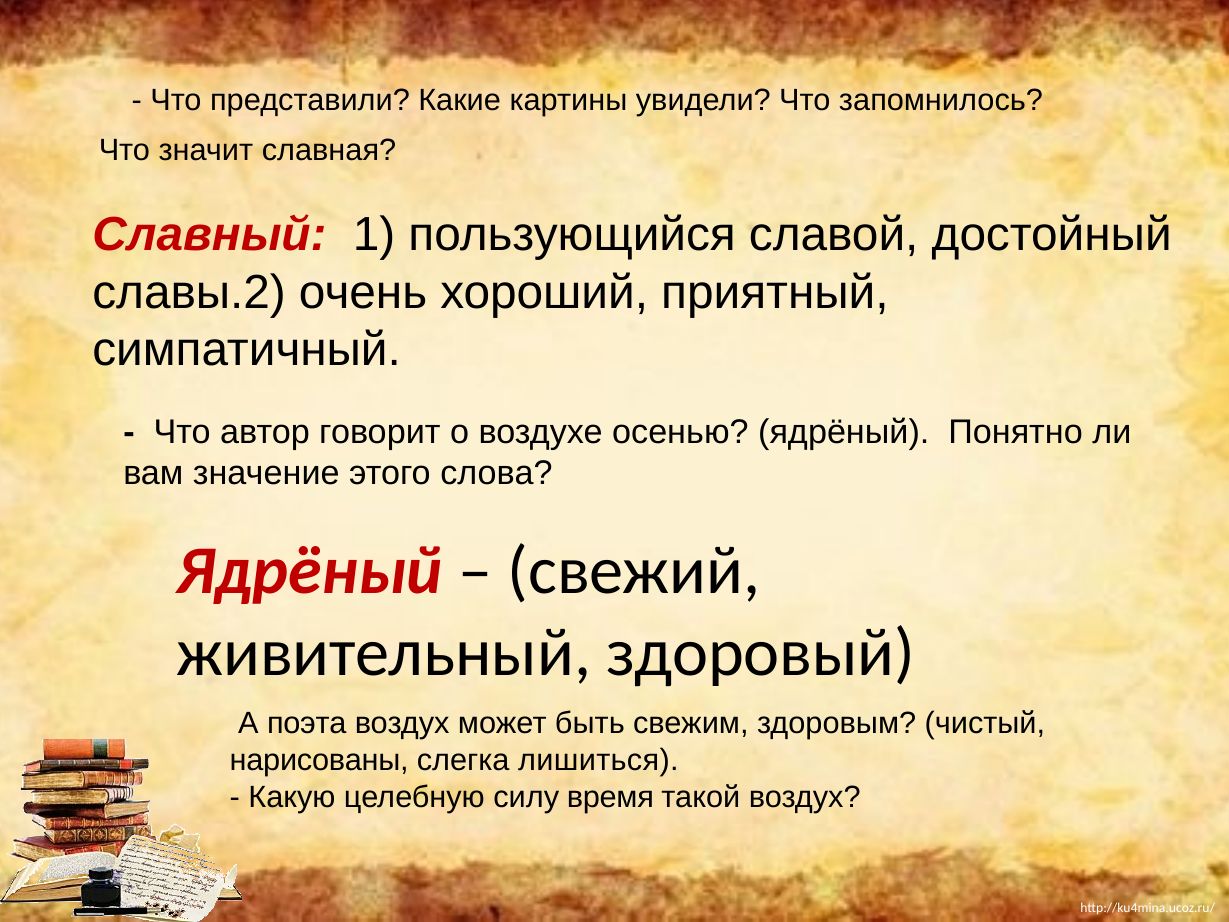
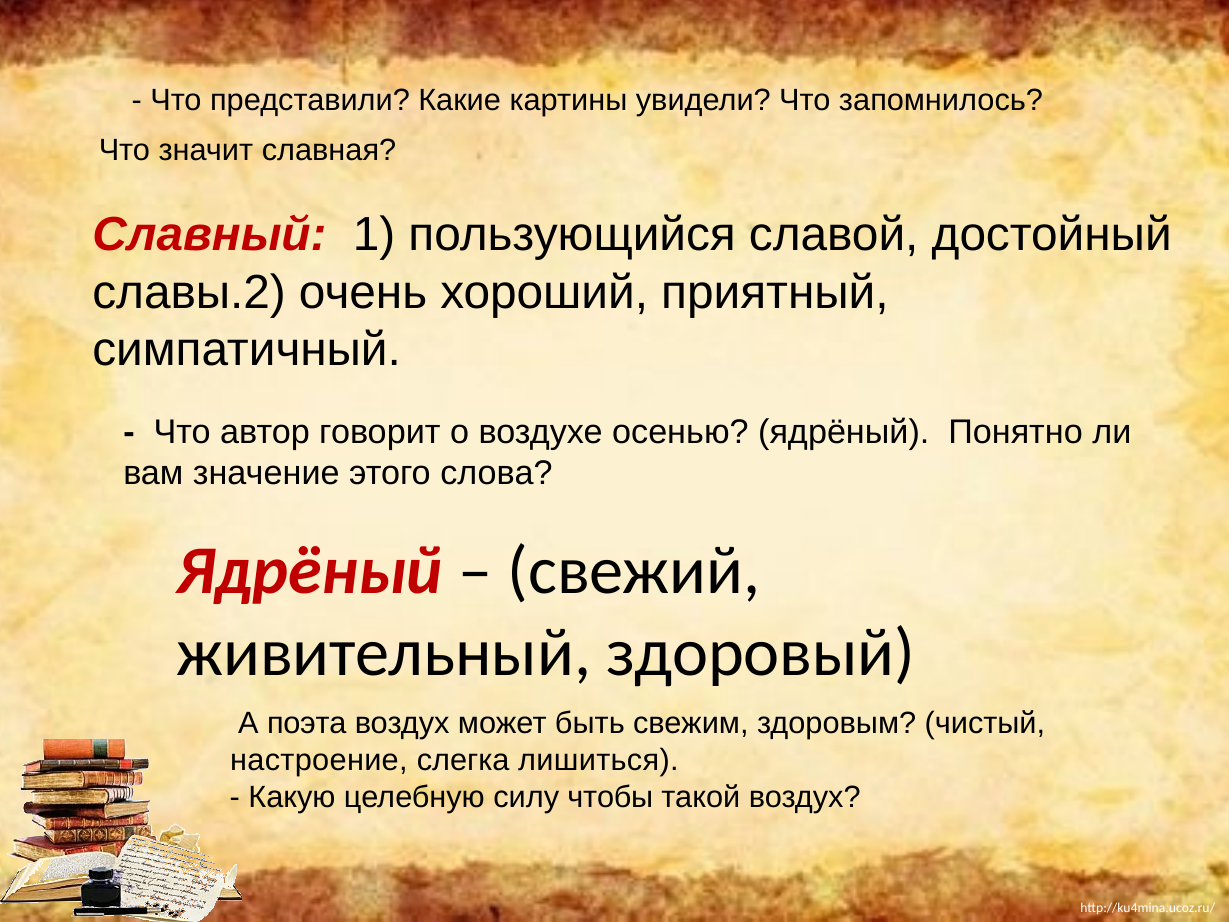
нарисованы: нарисованы -> настроение (319, 760)
время: время -> чтобы (610, 797)
